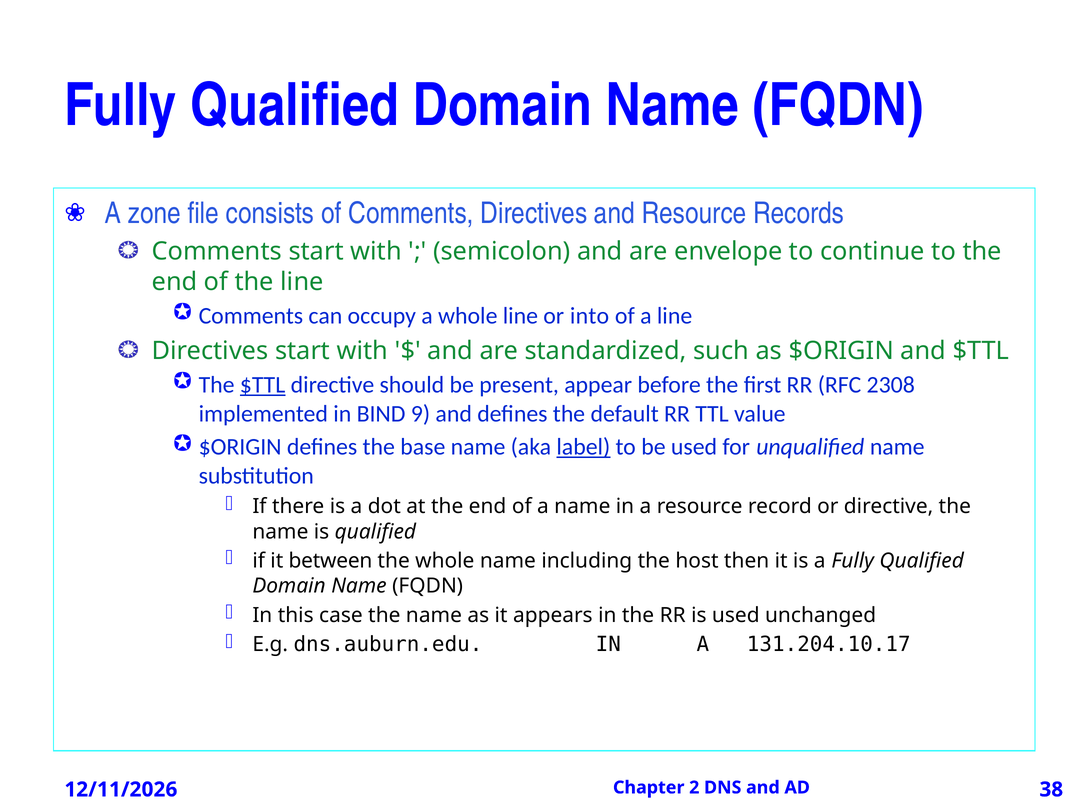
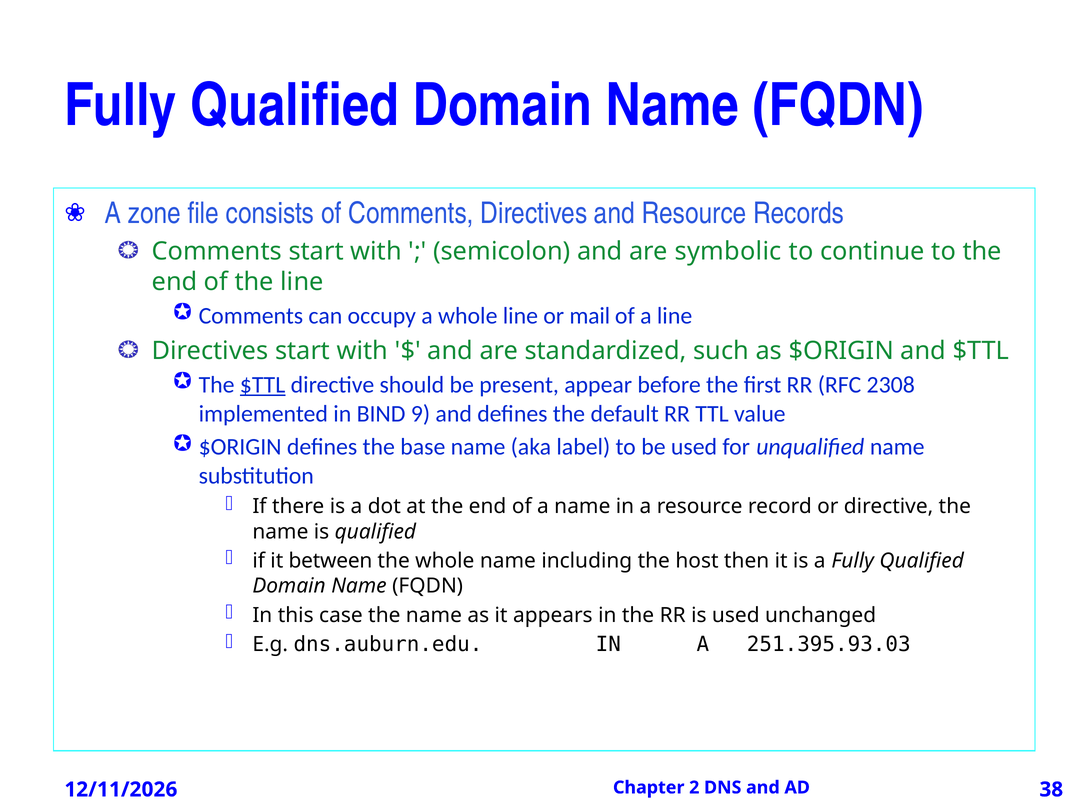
envelope: envelope -> symbolic (728, 251)
into: into -> mail (590, 316)
label underline: present -> none (583, 447)
131.204.10.17: 131.204.10.17 -> 251.395.93.03 (829, 644)
